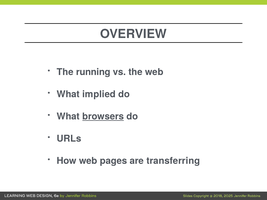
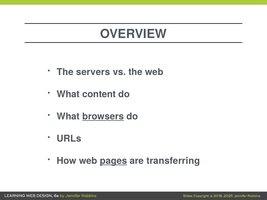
running: running -> servers (93, 72)
implied: implied -> content (99, 94)
pages underline: none -> present (113, 161)
